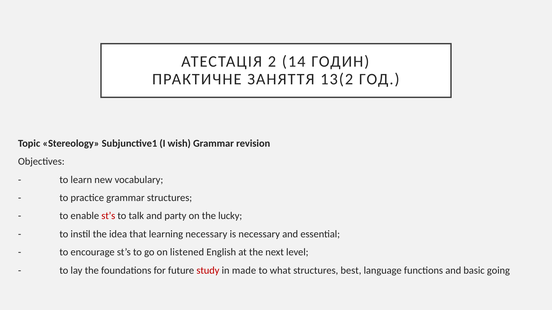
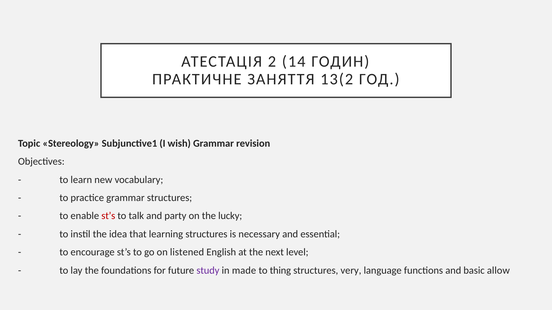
learning necessary: necessary -> structures (206, 234)
study colour: red -> purple (208, 271)
what: what -> thing (280, 271)
best: best -> very (351, 271)
going: going -> allow (498, 271)
